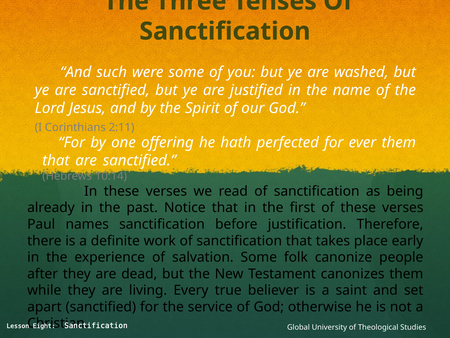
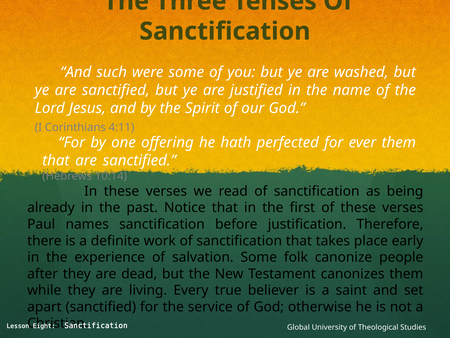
2:11: 2:11 -> 4:11 (122, 127)
